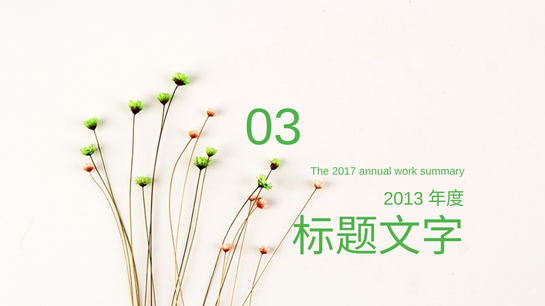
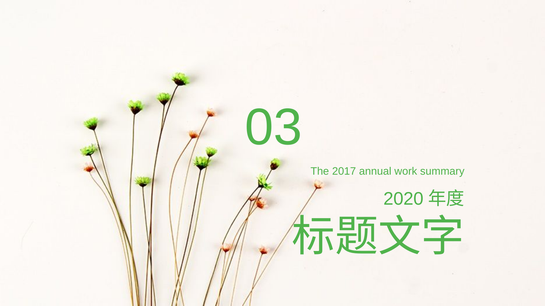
2013: 2013 -> 2020 (404, 199)
